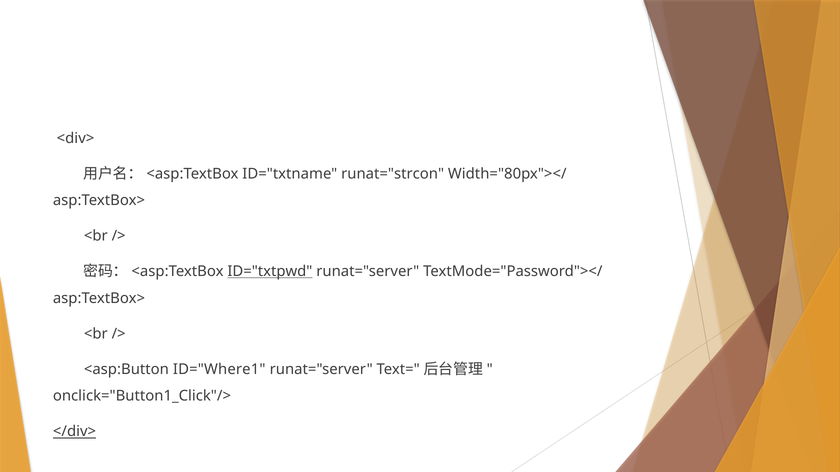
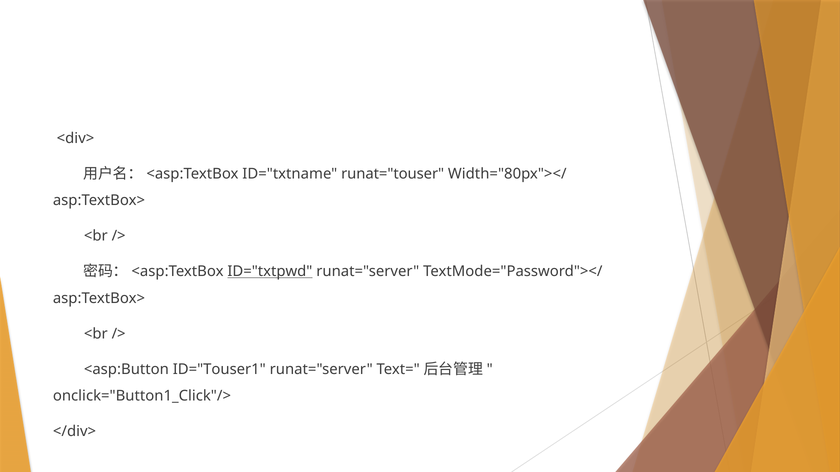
runat="strcon: runat="strcon -> runat="touser (393, 174)
ID="Where1: ID="Where1 -> ID="Touser1 (219, 370)
</div> underline: present -> none (75, 432)
